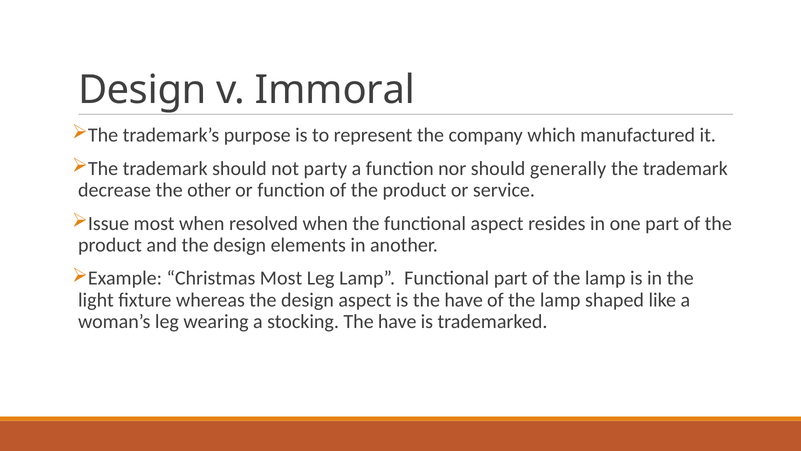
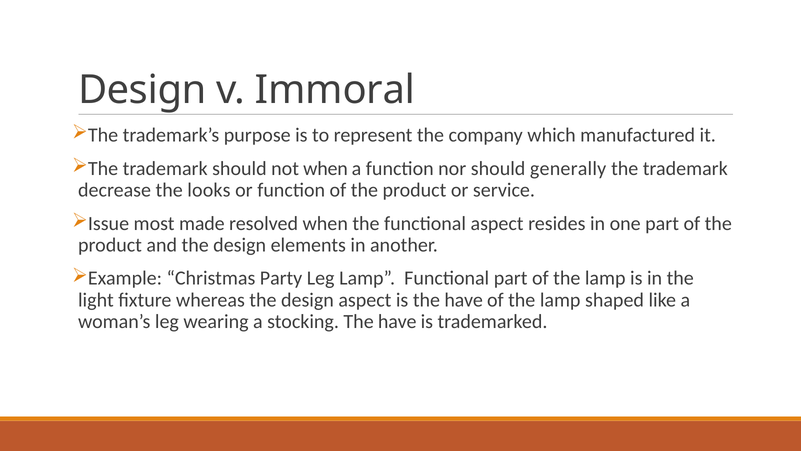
not party: party -> when (325, 168)
other: other -> looks (209, 190)
most when: when -> made (202, 223)
Christmas Most: Most -> Party (281, 278)
